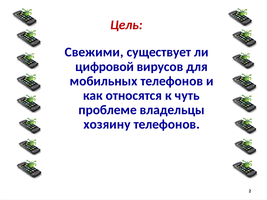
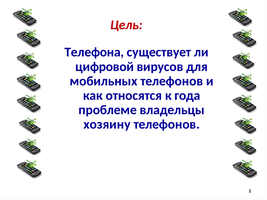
Свежими: Свежими -> Телефона (94, 52)
чуть: чуть -> года (187, 96)
